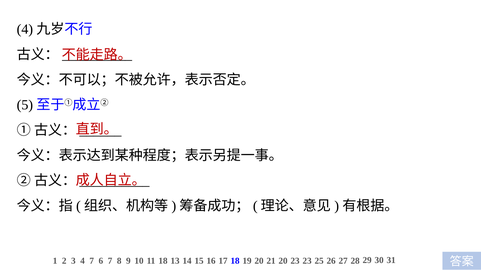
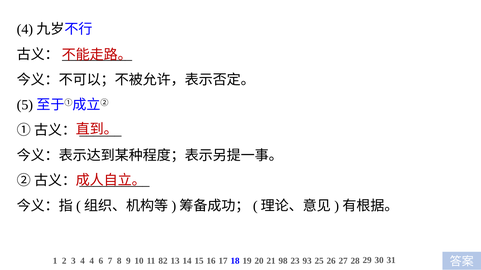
4 7: 7 -> 4 (92, 261)
11 18: 18 -> 82 (163, 261)
21 20: 20 -> 98 (283, 261)
23 23: 23 -> 93 (307, 261)
